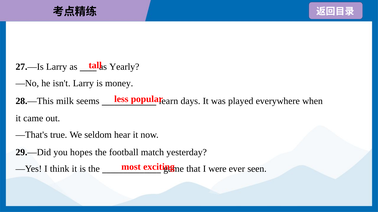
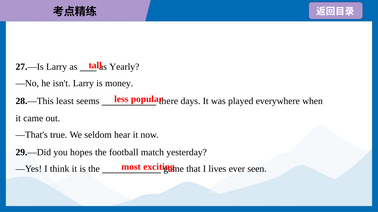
milk: milk -> least (65, 101)
learn: learn -> there (168, 101)
were: were -> lives (217, 169)
